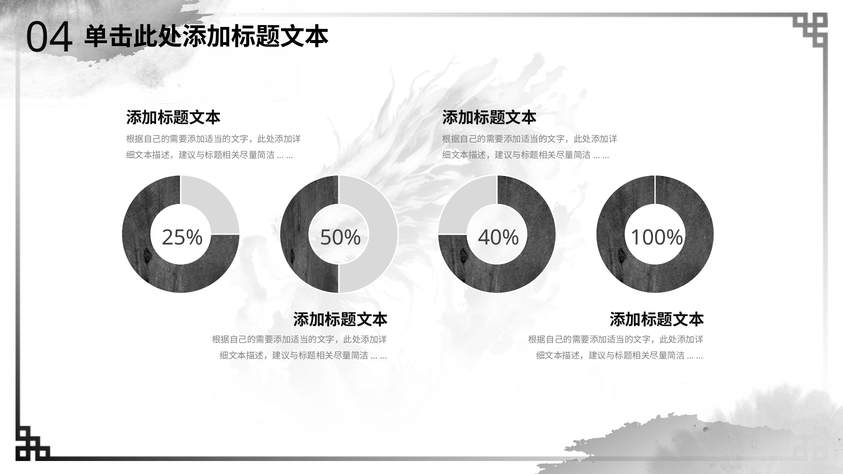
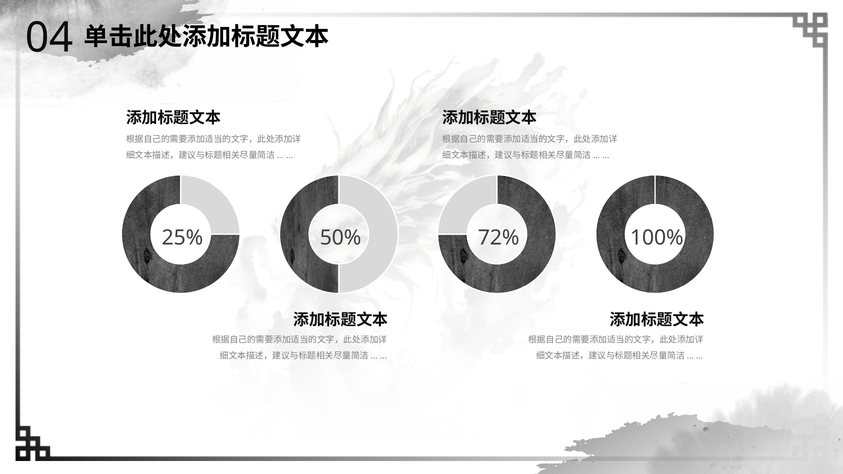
40%: 40% -> 72% (499, 238)
